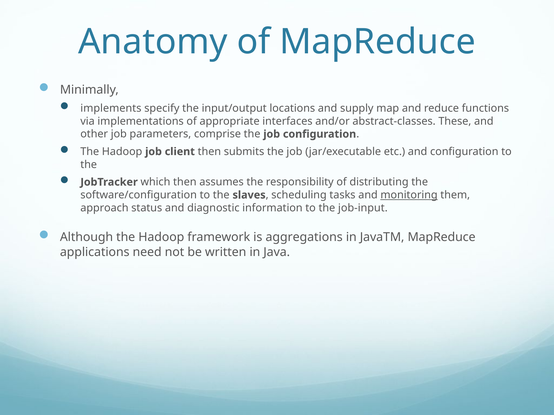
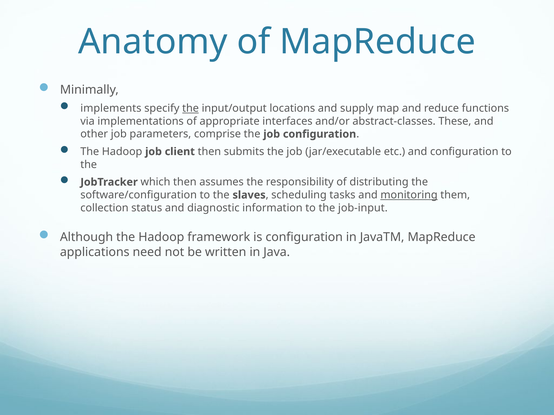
the underline: none -> present (191, 108)
approach: approach -> collection (104, 208)
is aggregations: aggregations -> configuration (304, 237)
